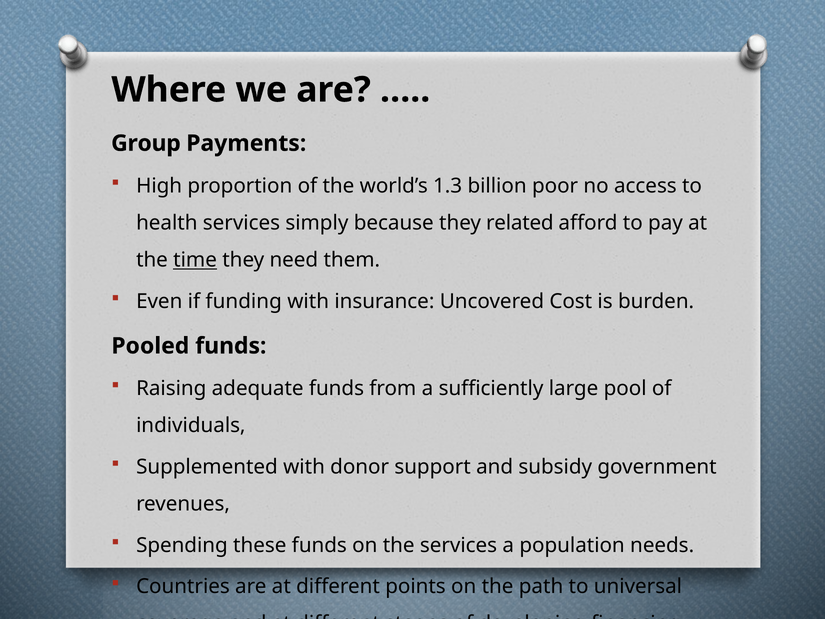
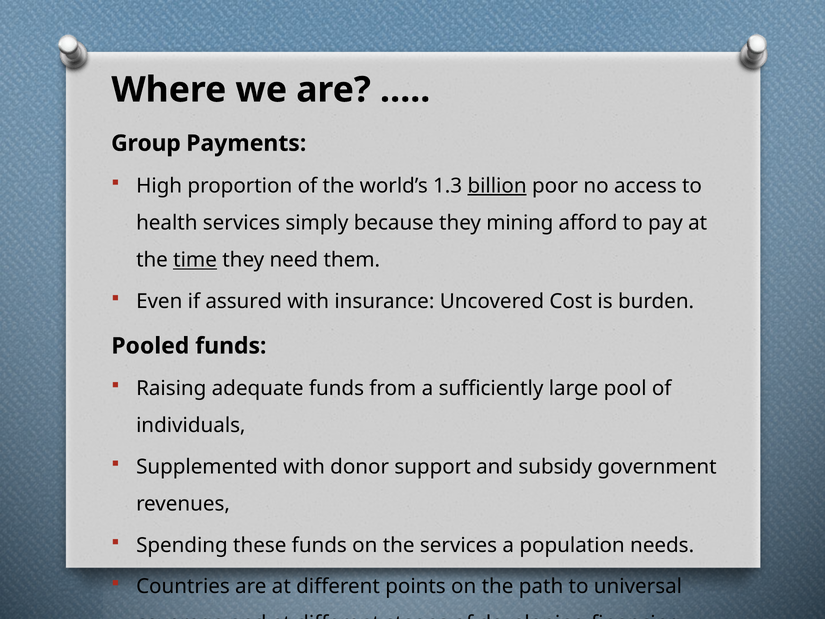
billion underline: none -> present (497, 186)
related: related -> mining (520, 223)
funding: funding -> assured (244, 301)
